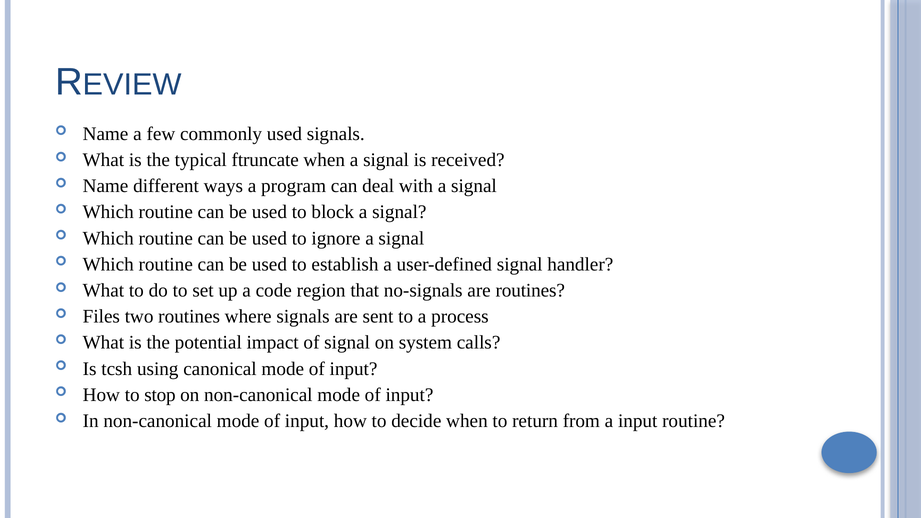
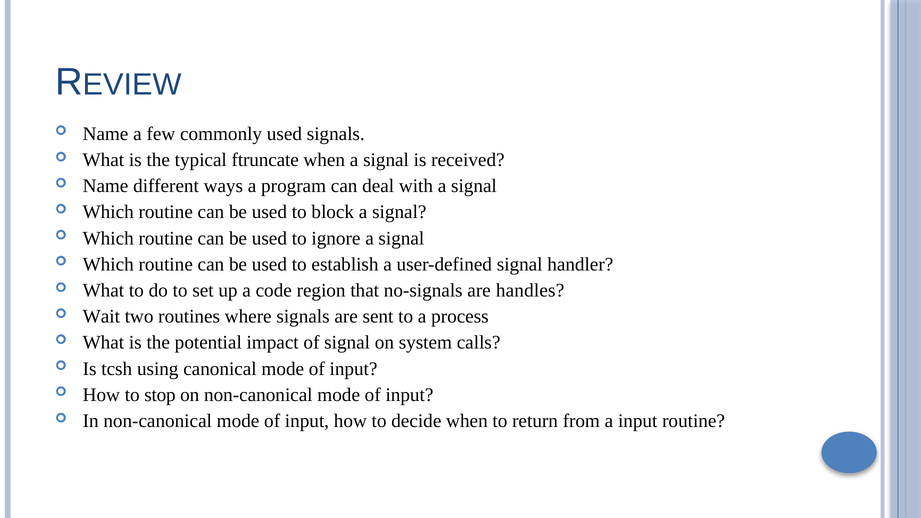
are routines: routines -> handles (530, 290)
Files: Files -> Wait (101, 317)
